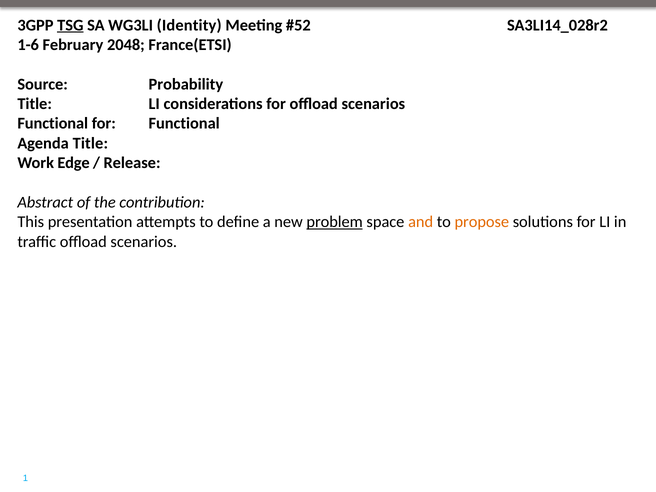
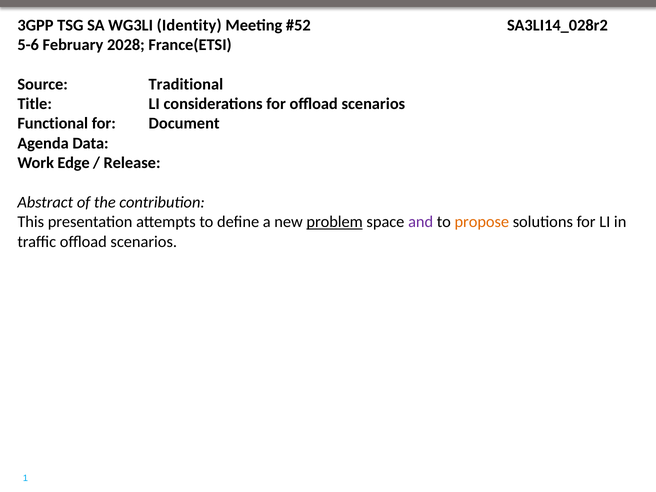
TSG underline: present -> none (70, 25)
1-6: 1-6 -> 5-6 (28, 45)
2048: 2048 -> 2028 (126, 45)
Probability: Probability -> Traditional (186, 84)
for Functional: Functional -> Document (184, 124)
Agenda Title: Title -> Data (90, 143)
and colour: orange -> purple (421, 222)
